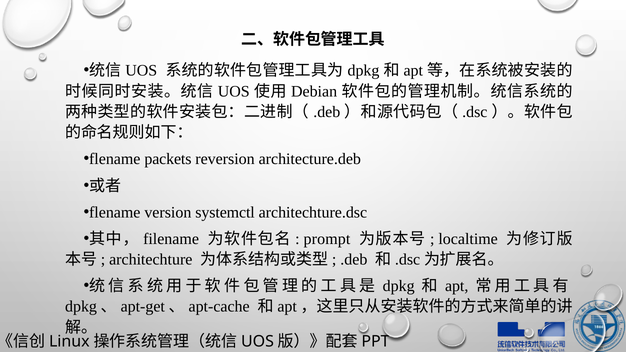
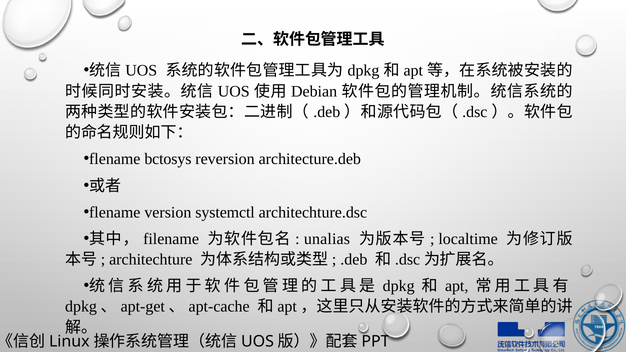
packets: packets -> bctosys (168, 159)
prompt: prompt -> unalias (327, 239)
